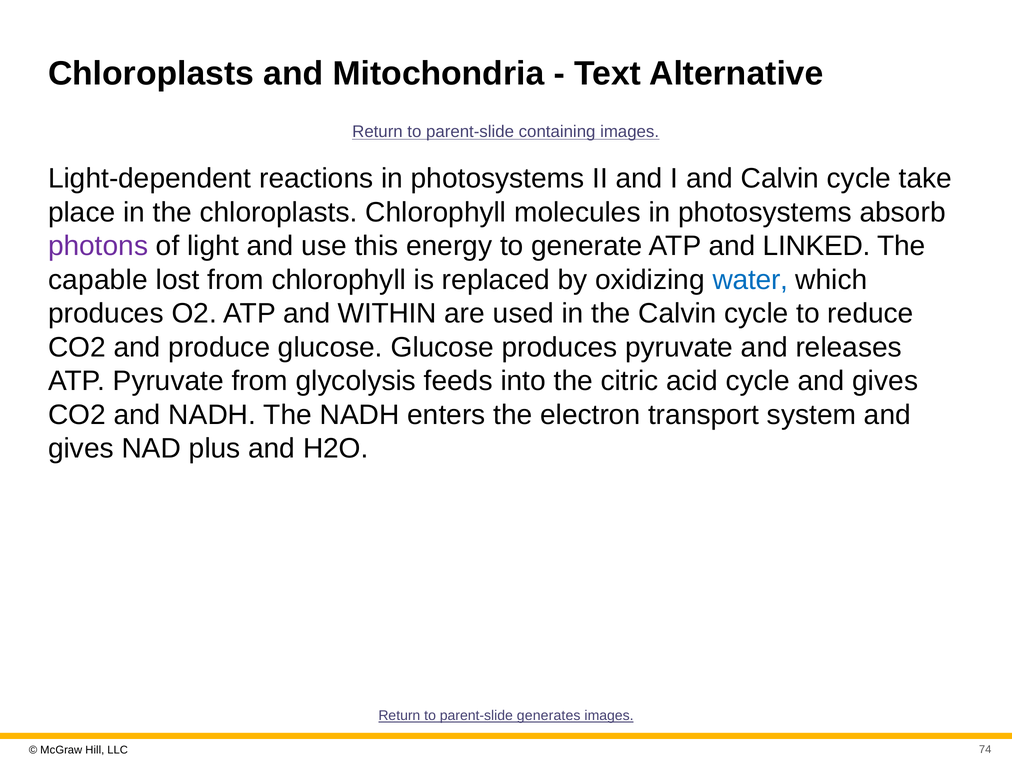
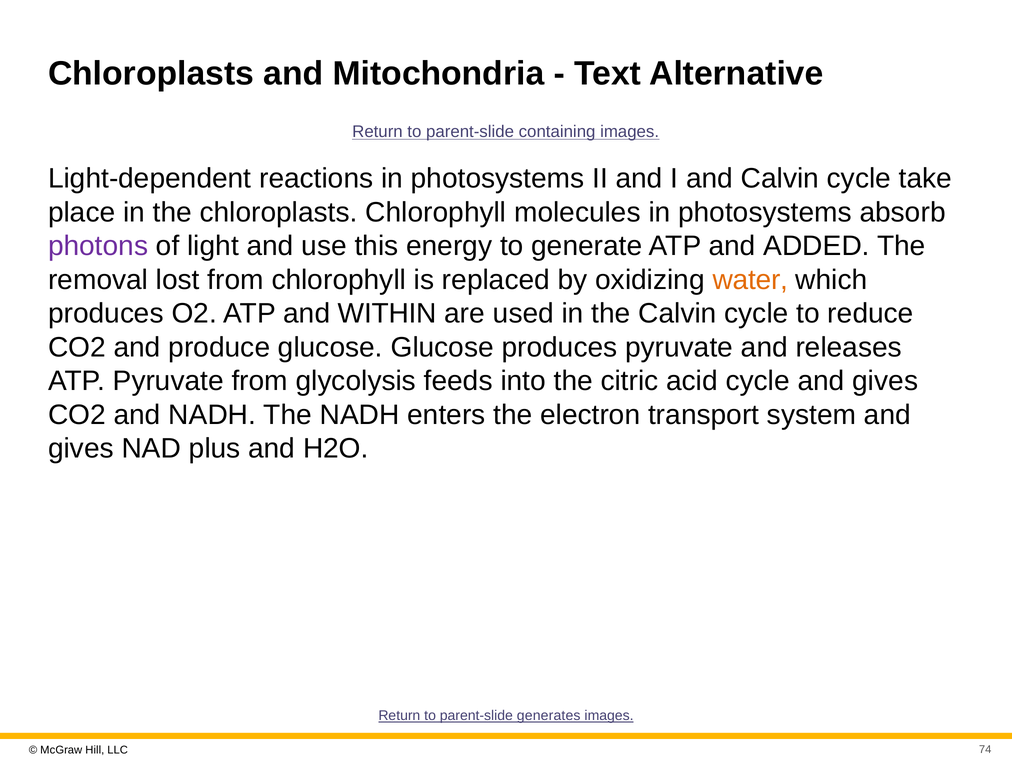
LINKED: LINKED -> ADDED (817, 246)
capable: capable -> removal (98, 280)
water colour: blue -> orange (750, 280)
